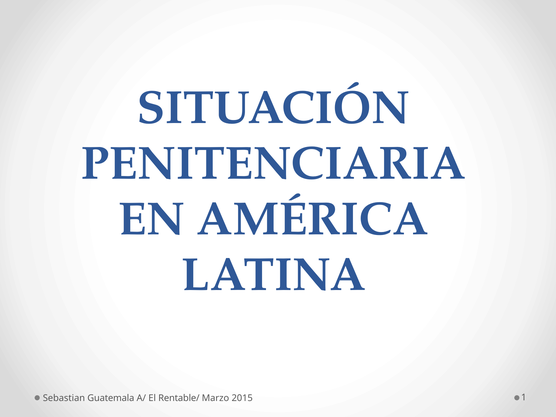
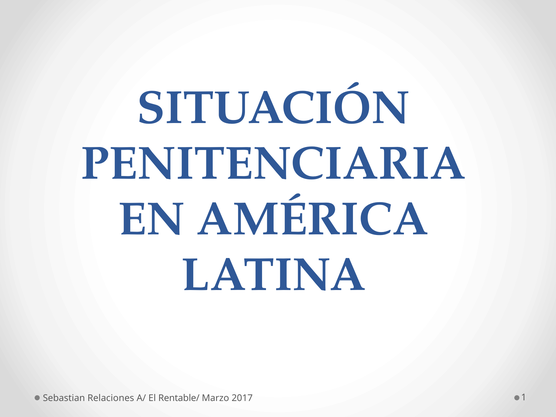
Guatemala: Guatemala -> Relaciones (111, 398)
2015: 2015 -> 2017 (242, 398)
